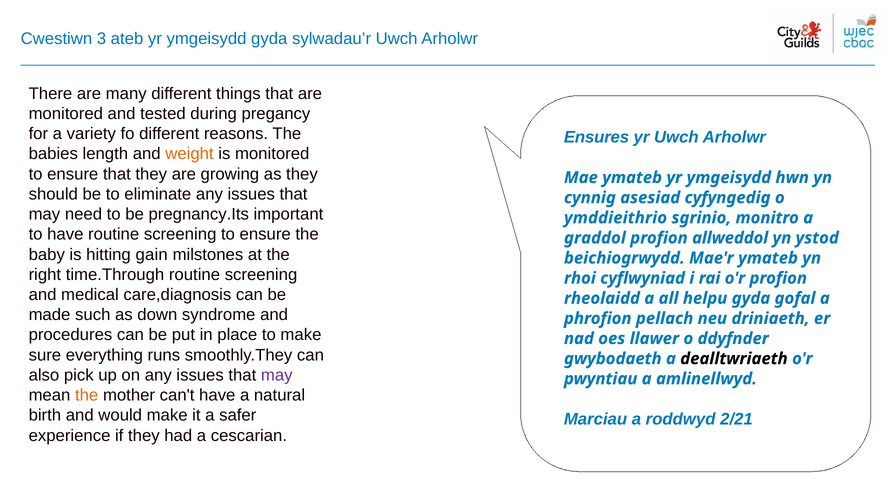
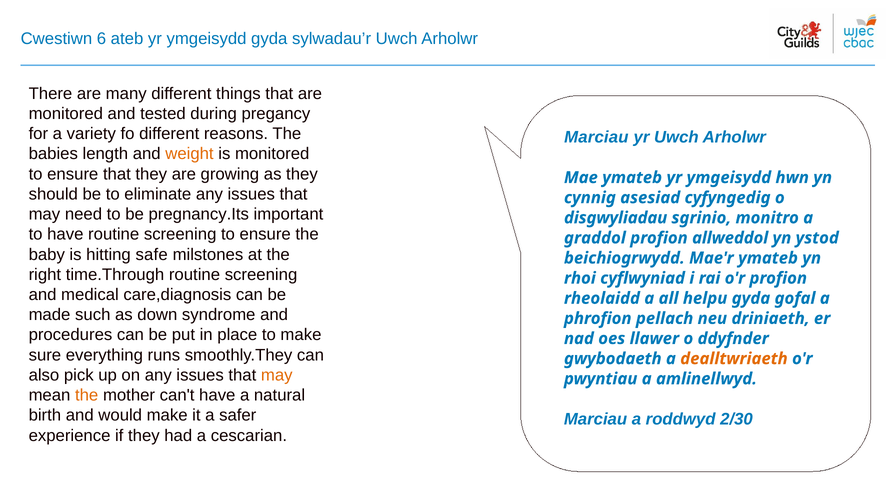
3: 3 -> 6 (101, 39)
Ensures: Ensures -> Marciau (596, 137)
ymddieithrio: ymddieithrio -> disgwyliadau (616, 218)
gain: gain -> safe (152, 254)
dealltwriaeth colour: black -> orange (734, 358)
may colour: purple -> orange (277, 375)
2/21: 2/21 -> 2/30 (737, 418)
